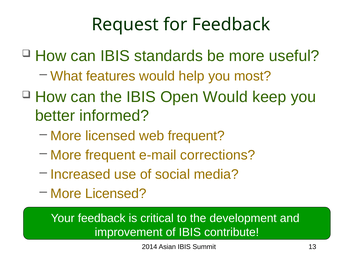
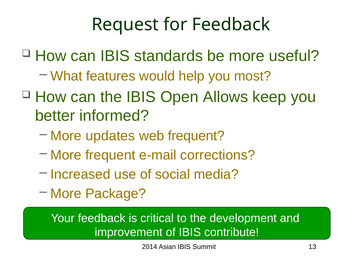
Open Would: Would -> Allows (226, 97)
licensed: licensed -> updates (110, 136)
Licensed: Licensed -> Package (116, 194)
